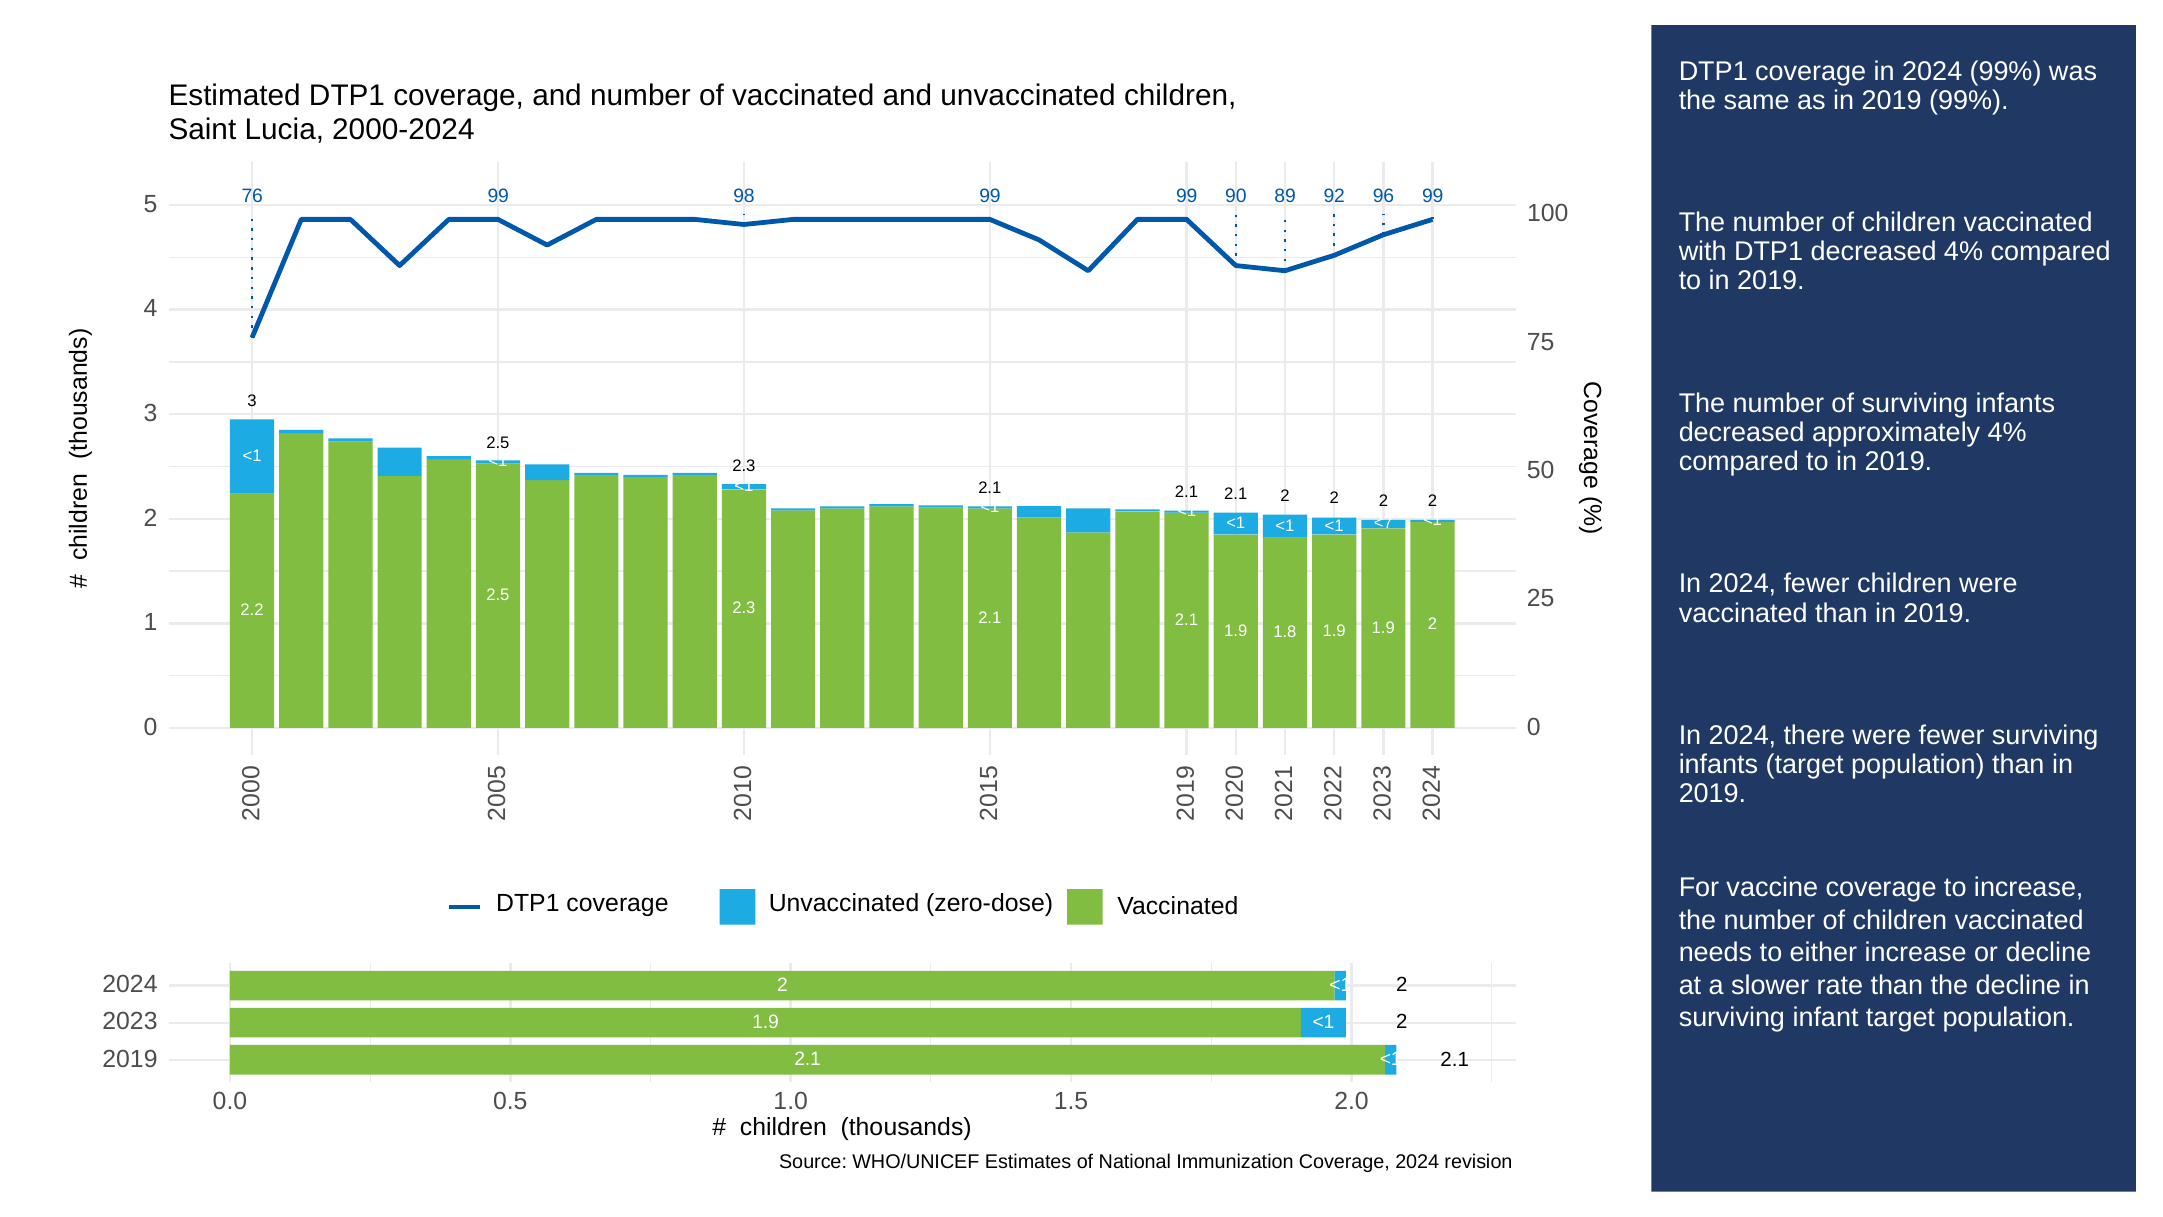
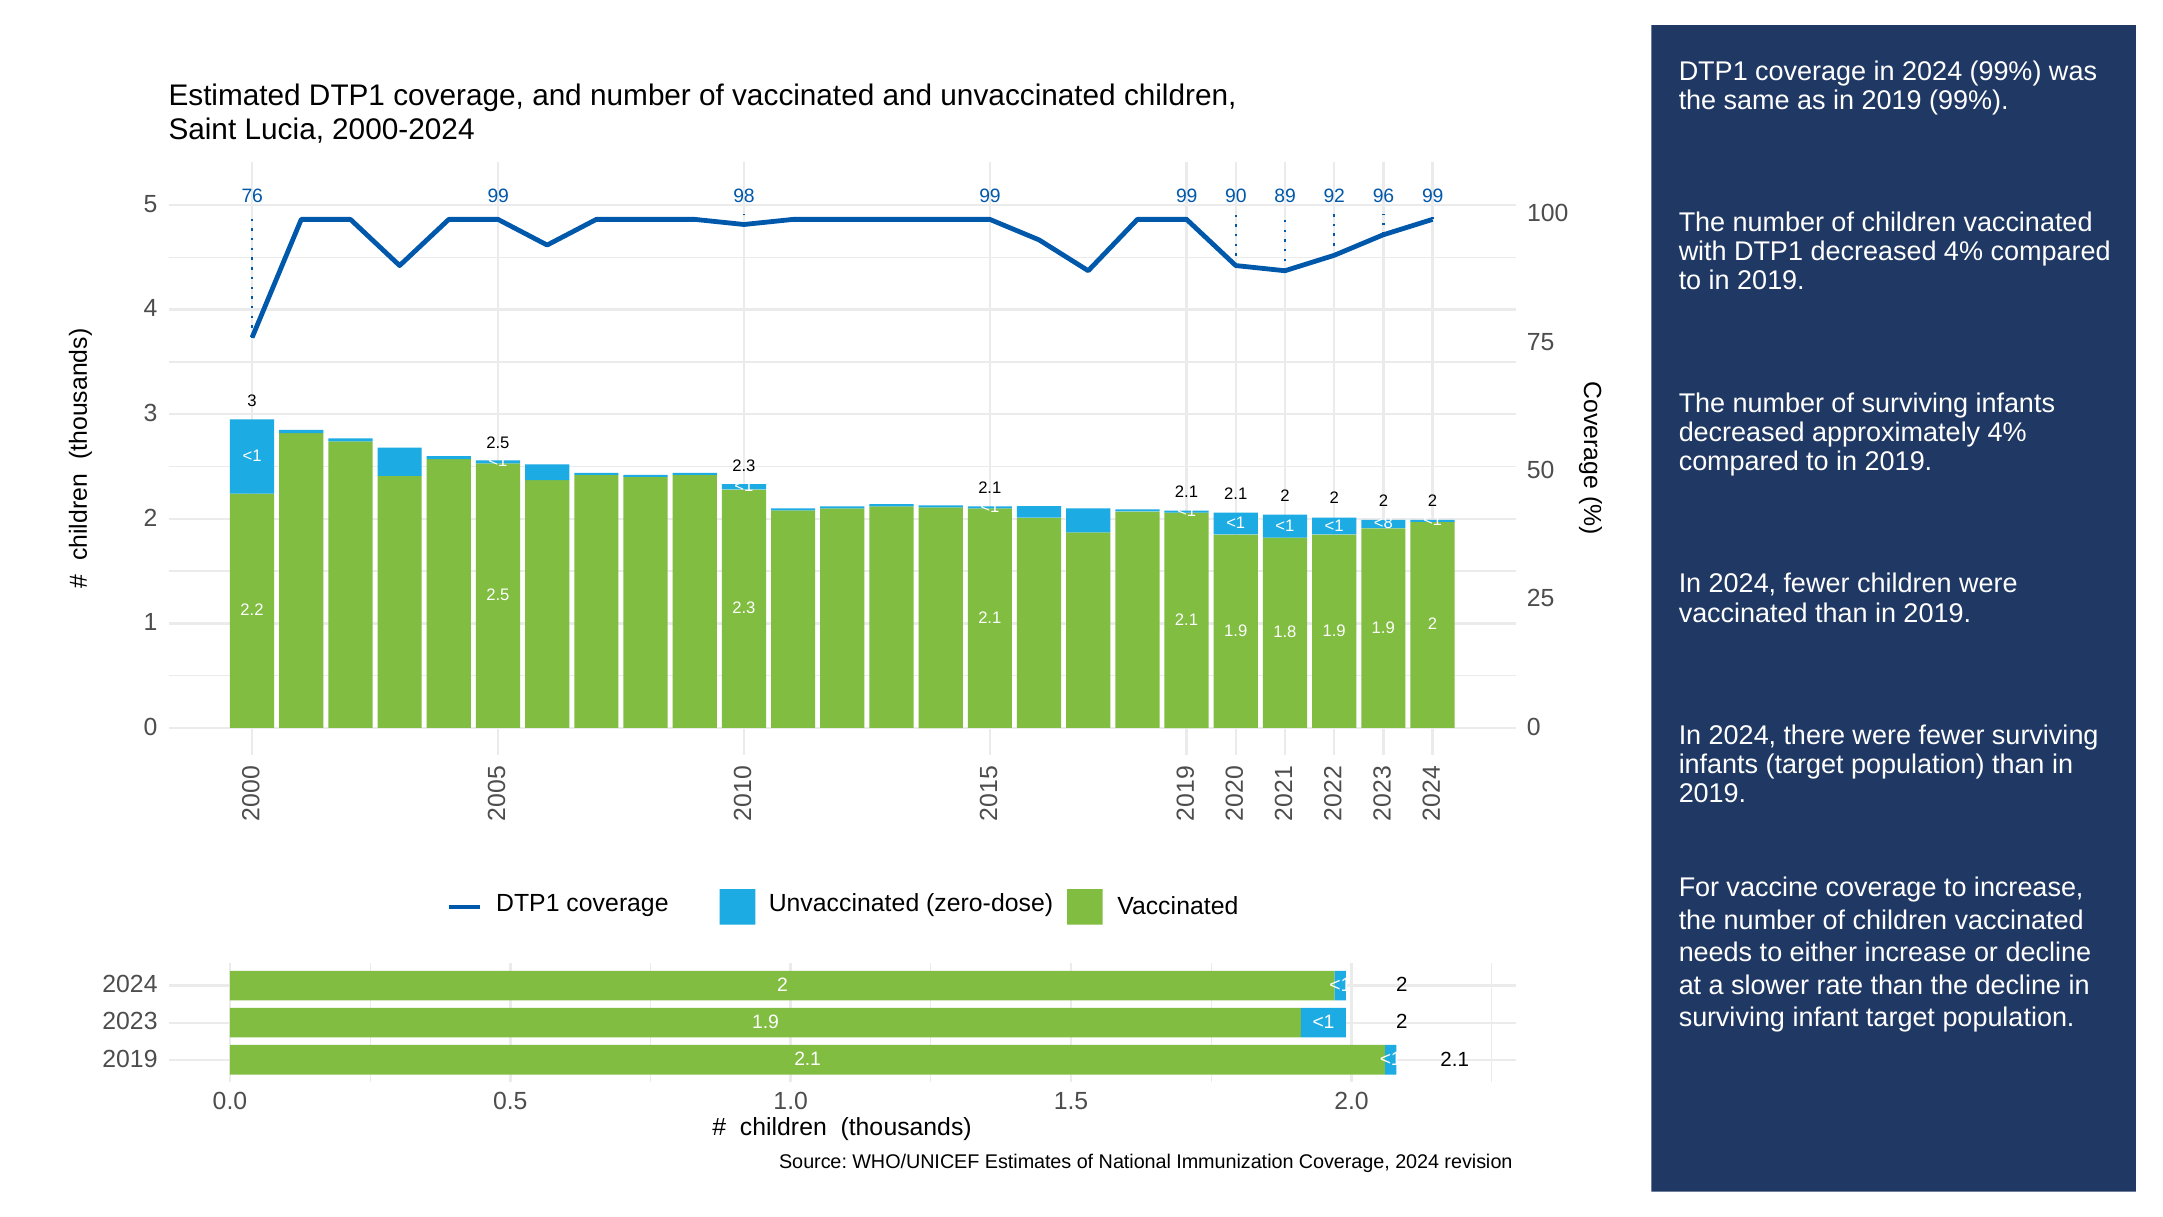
<7: <7 -> <8 (1383, 523)
